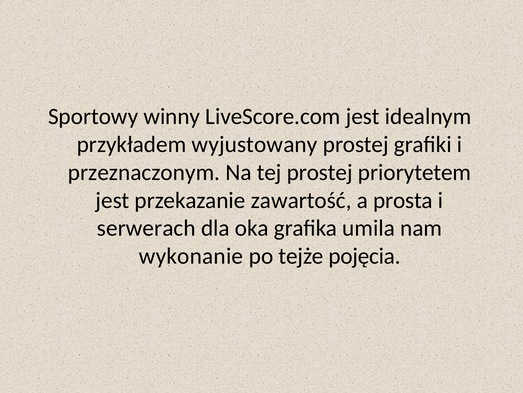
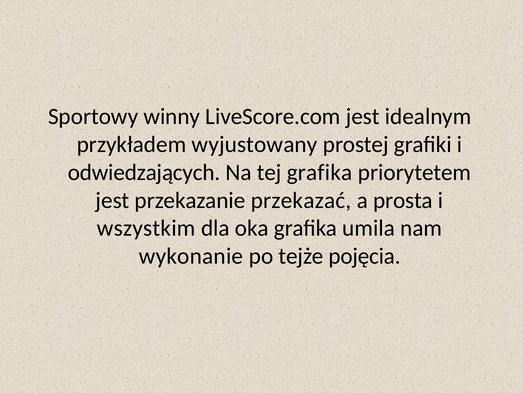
przeznaczonym: przeznaczonym -> odwiedzających (144, 172)
tej prostej: prostej -> grafika (319, 172)
zawartość: zawartość -> przekazać (301, 200)
serwerach: serwerach -> wszystkim (146, 228)
